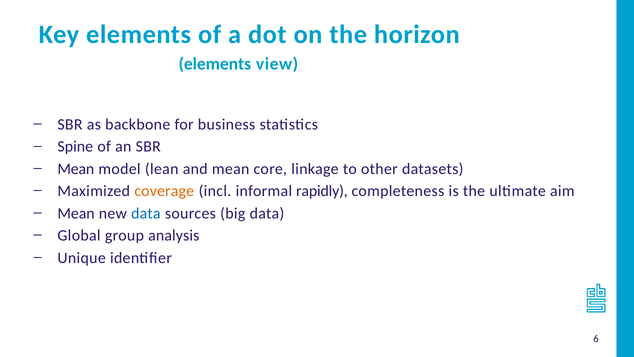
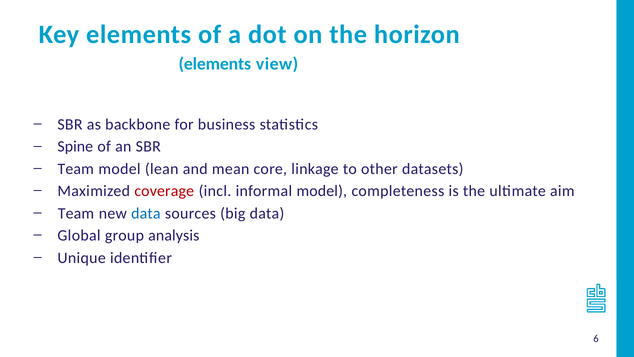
Mean: Mean -> Team (76, 169)
coverage colour: orange -> red (164, 191)
informal rapidly: rapidly -> model (322, 191)
Mean: Mean -> Team (76, 213)
